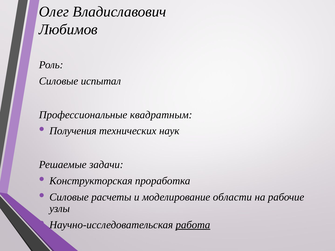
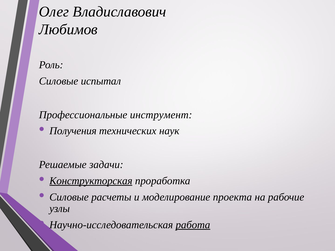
квадратным: квадратным -> инструмент (161, 115)
Конструкторская underline: none -> present (91, 181)
области: области -> проекта (232, 197)
